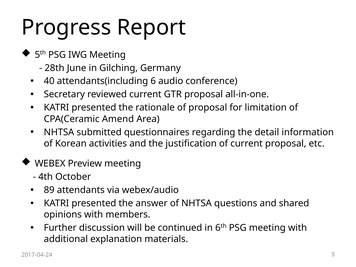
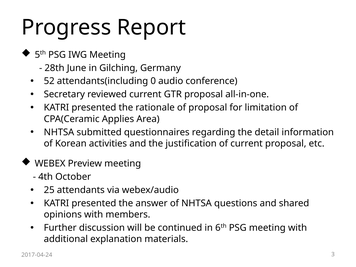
40: 40 -> 52 (49, 81)
6: 6 -> 0 (153, 81)
Amend: Amend -> Applies (118, 119)
89: 89 -> 25 (49, 190)
